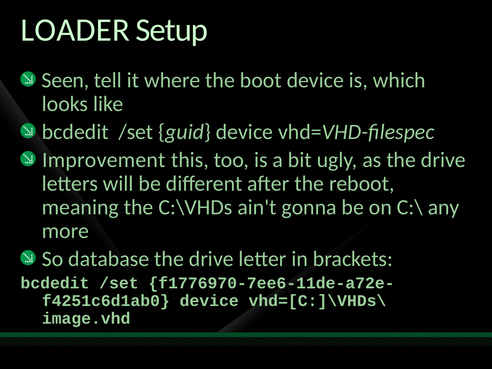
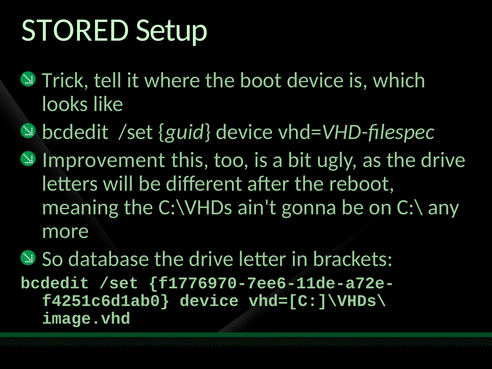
LOADER: LOADER -> STORED (75, 30)
Seen: Seen -> Trick (65, 80)
